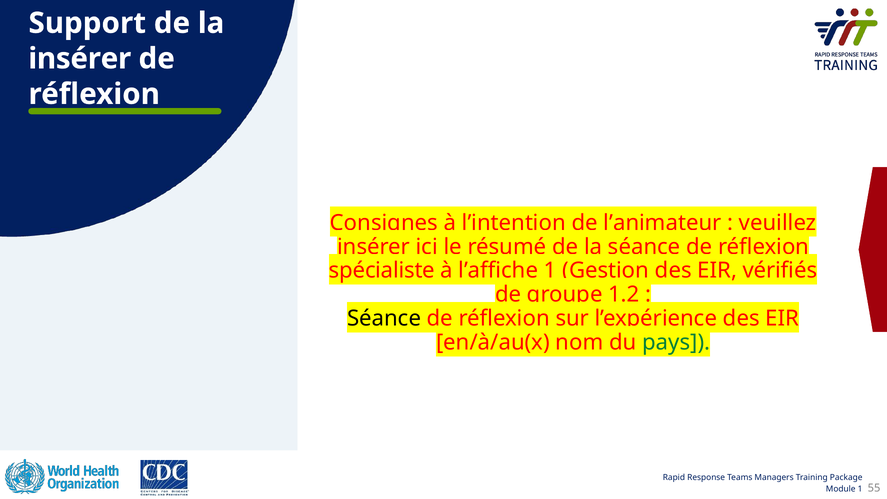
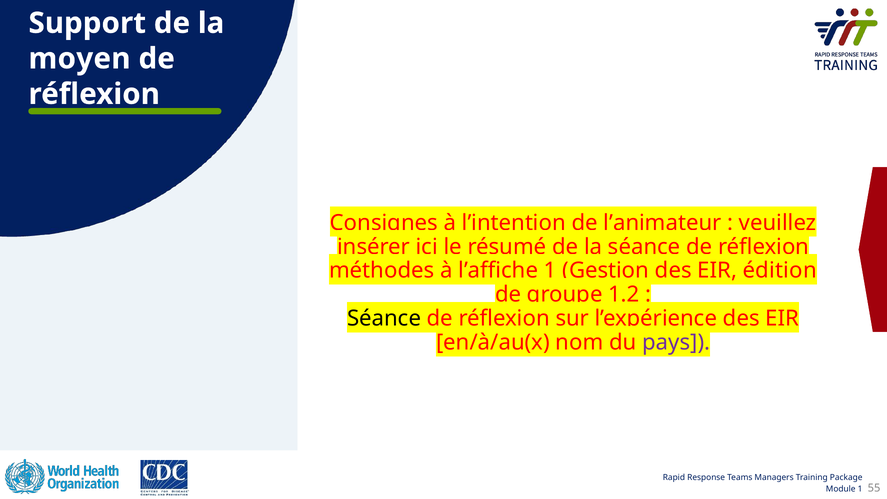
insérer: insérer -> moyen (80, 59)
spécialiste: spécialiste -> méthodes (382, 271)
vérifiés: vérifiés -> édition (780, 271)
pays colour: green -> purple (676, 342)
